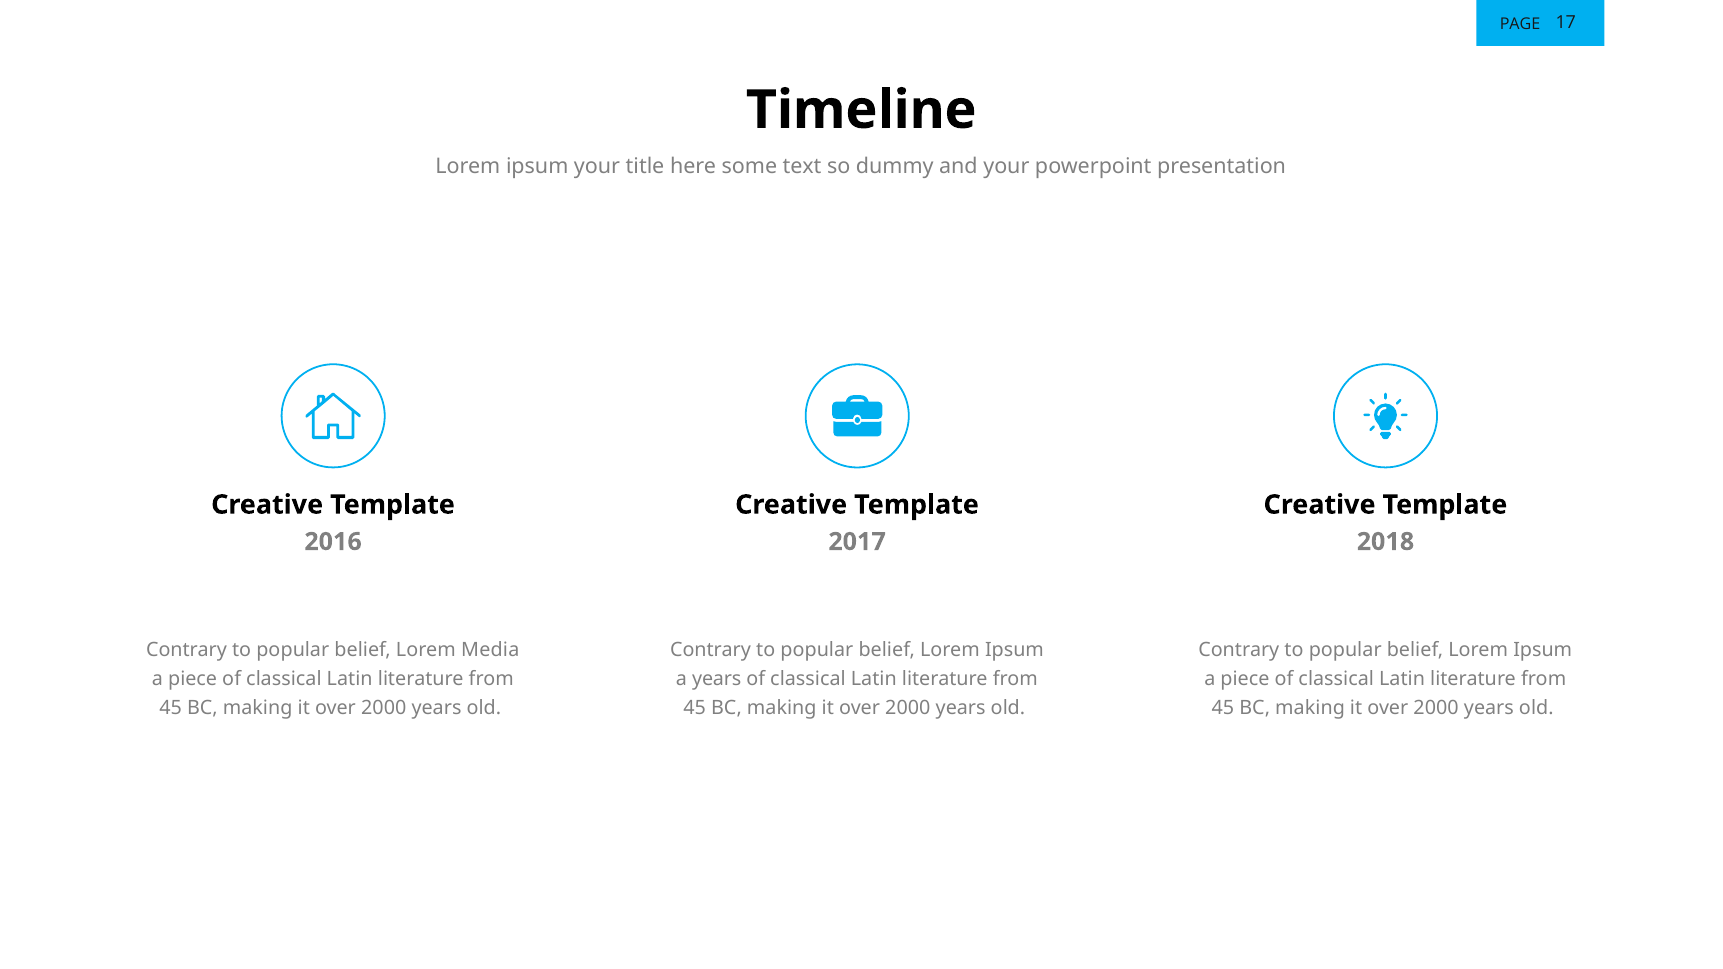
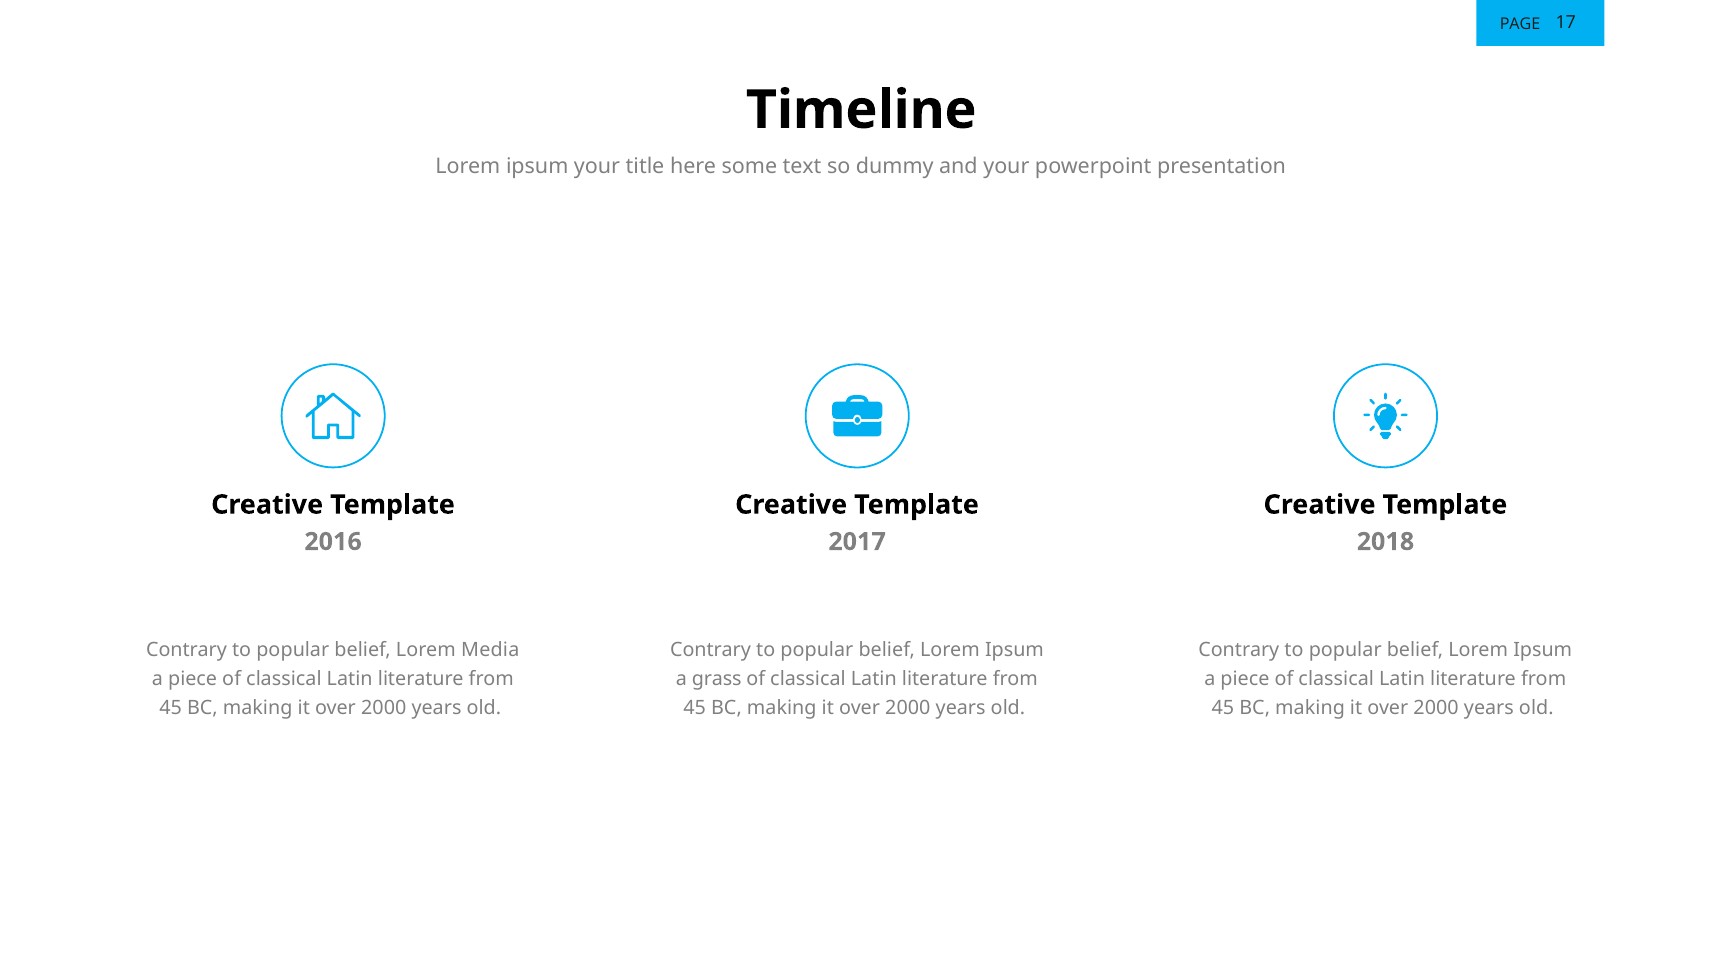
a years: years -> grass (717, 679)
